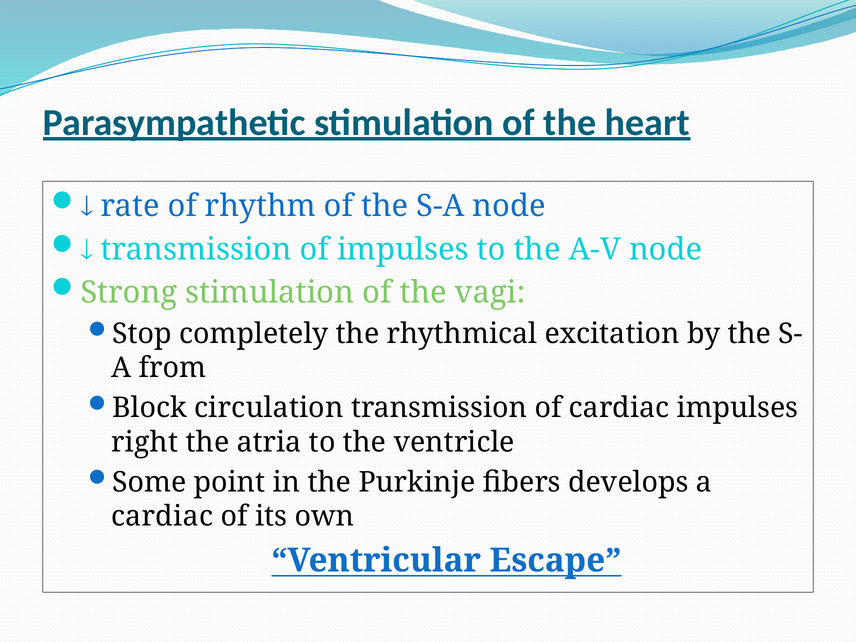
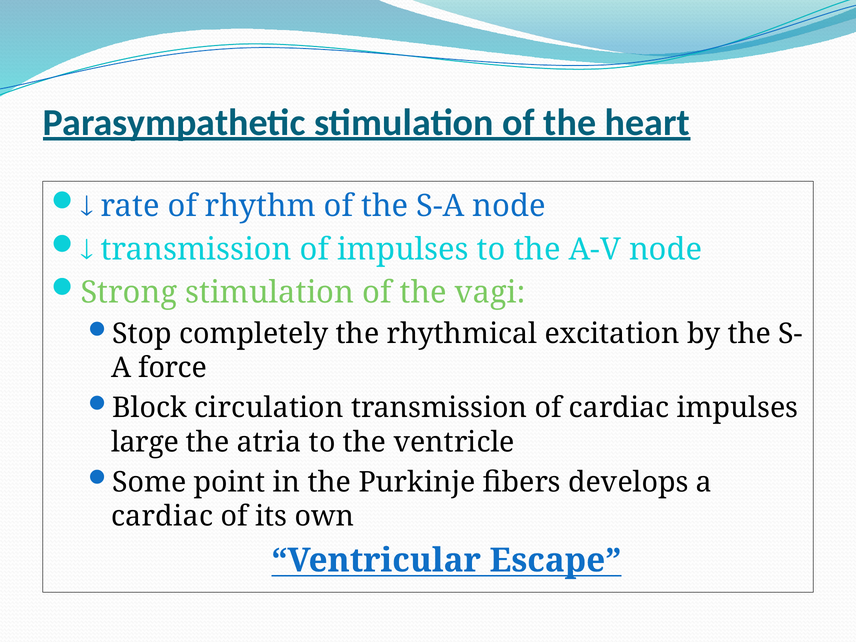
from: from -> force (173, 368)
right: right -> large (145, 442)
